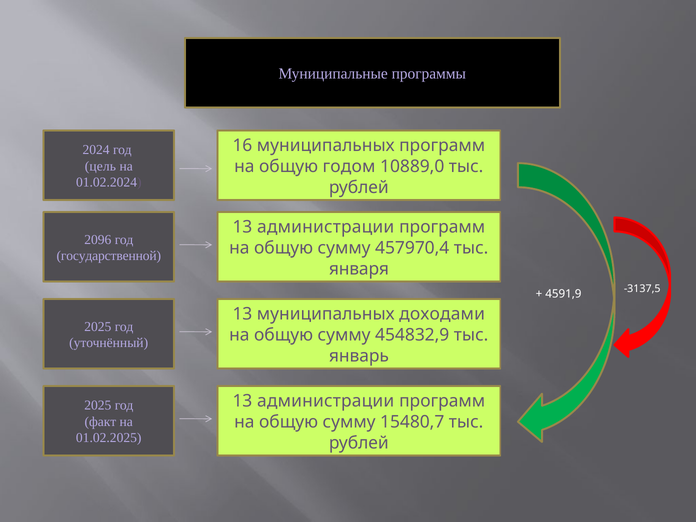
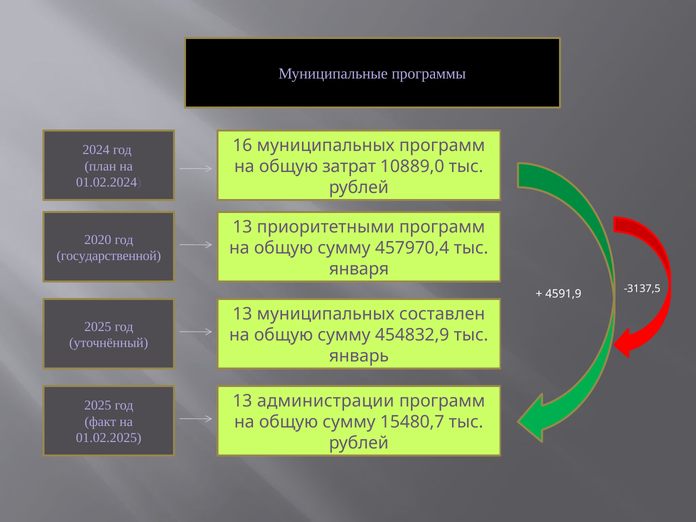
цель: цель -> план (100, 166)
годом: годом -> затрат (349, 167)
администрации: администрации -> приоритетными (326, 227)
2096: 2096 -> 2020 (98, 240)
доходами: доходами -> составлен (442, 314)
